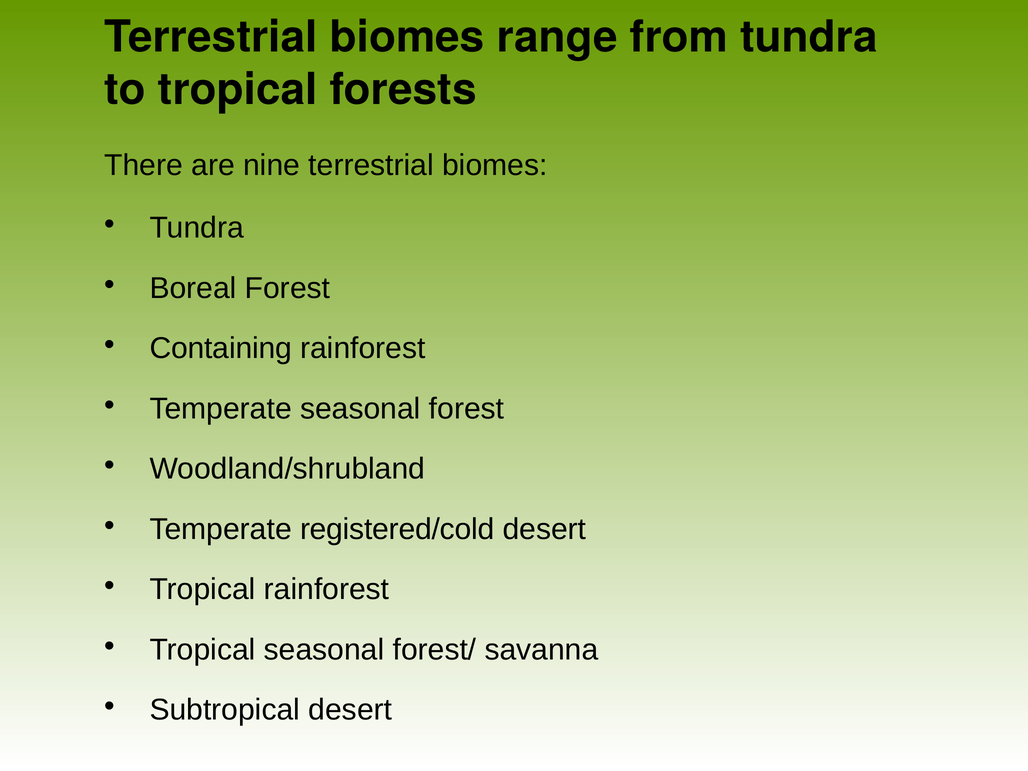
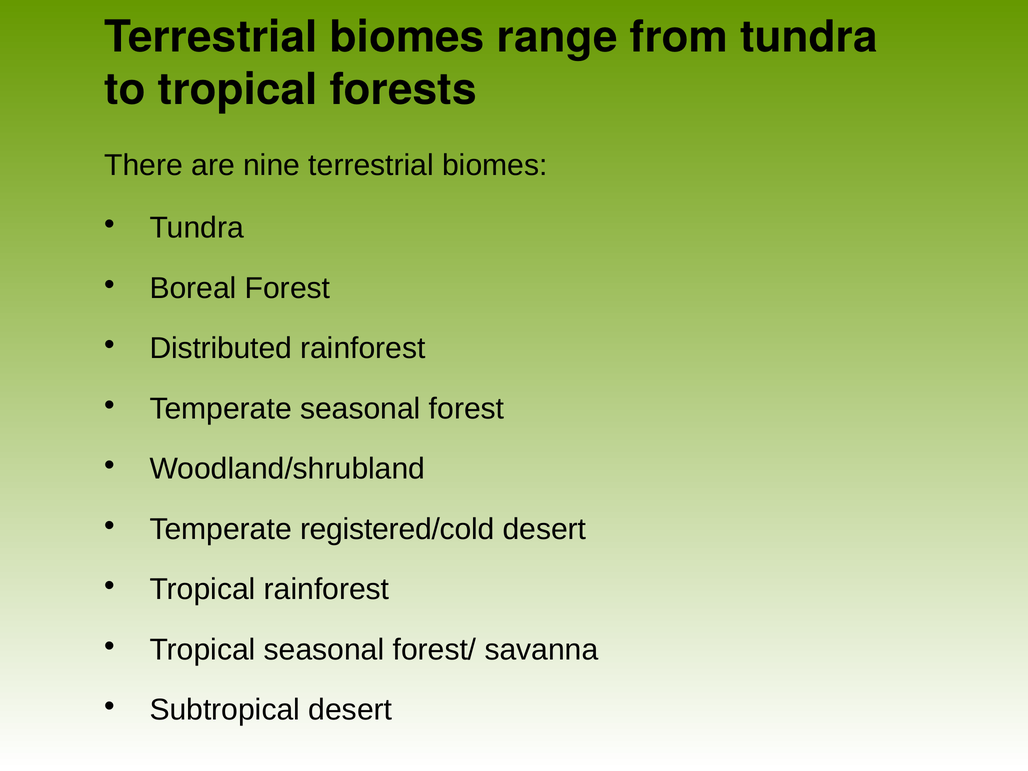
Containing: Containing -> Distributed (221, 348)
